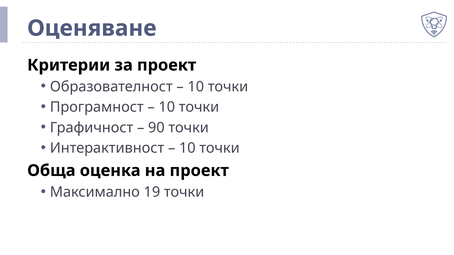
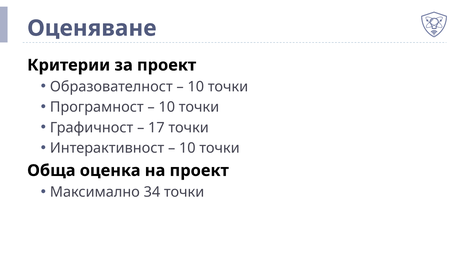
90: 90 -> 17 (156, 128)
19: 19 -> 34 (152, 192)
